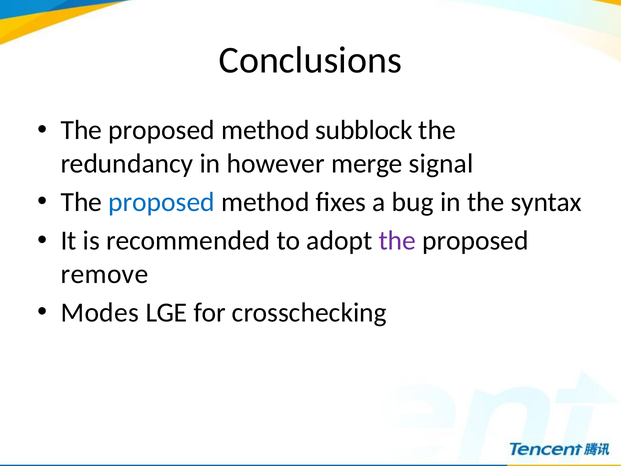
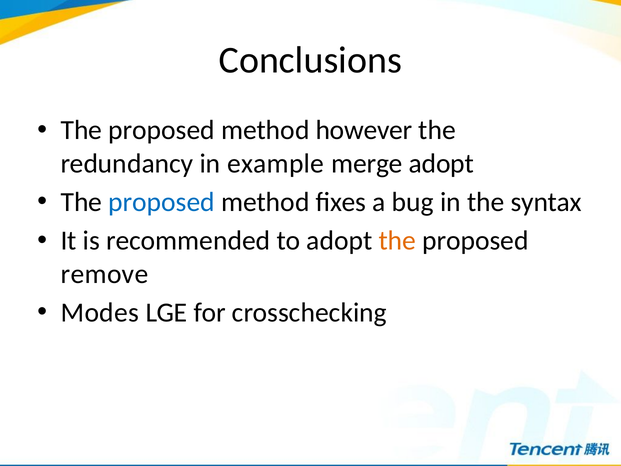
subblock: subblock -> however (364, 130)
however: however -> example (276, 163)
merge signal: signal -> adopt (441, 163)
the colour: purple -> orange (397, 241)
